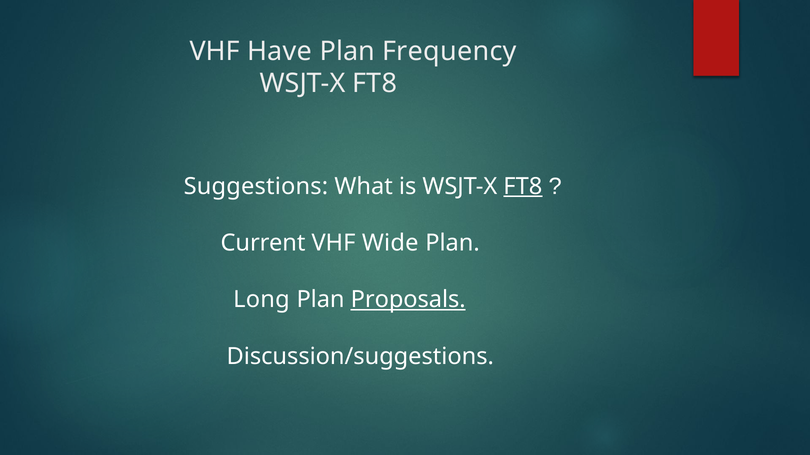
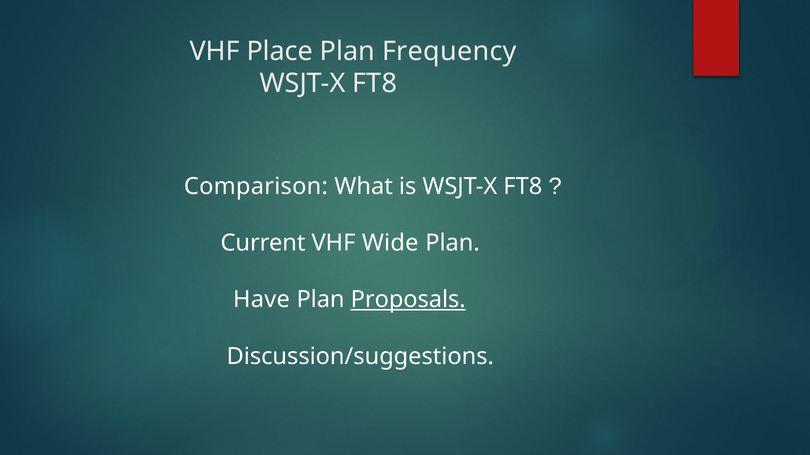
Have: Have -> Place (280, 51)
Suggestions: Suggestions -> Comparison (256, 187)
FT8 underline: present -> none (523, 187)
Long: Long -> Have (261, 300)
